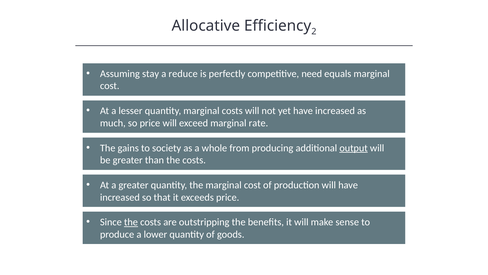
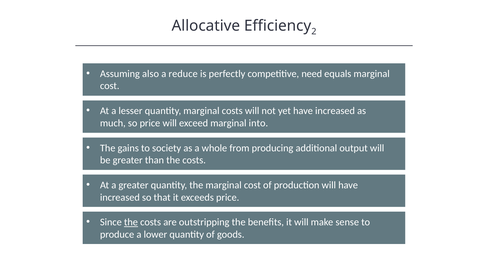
stay: stay -> also (151, 74)
rate: rate -> into (258, 123)
output underline: present -> none (354, 148)
